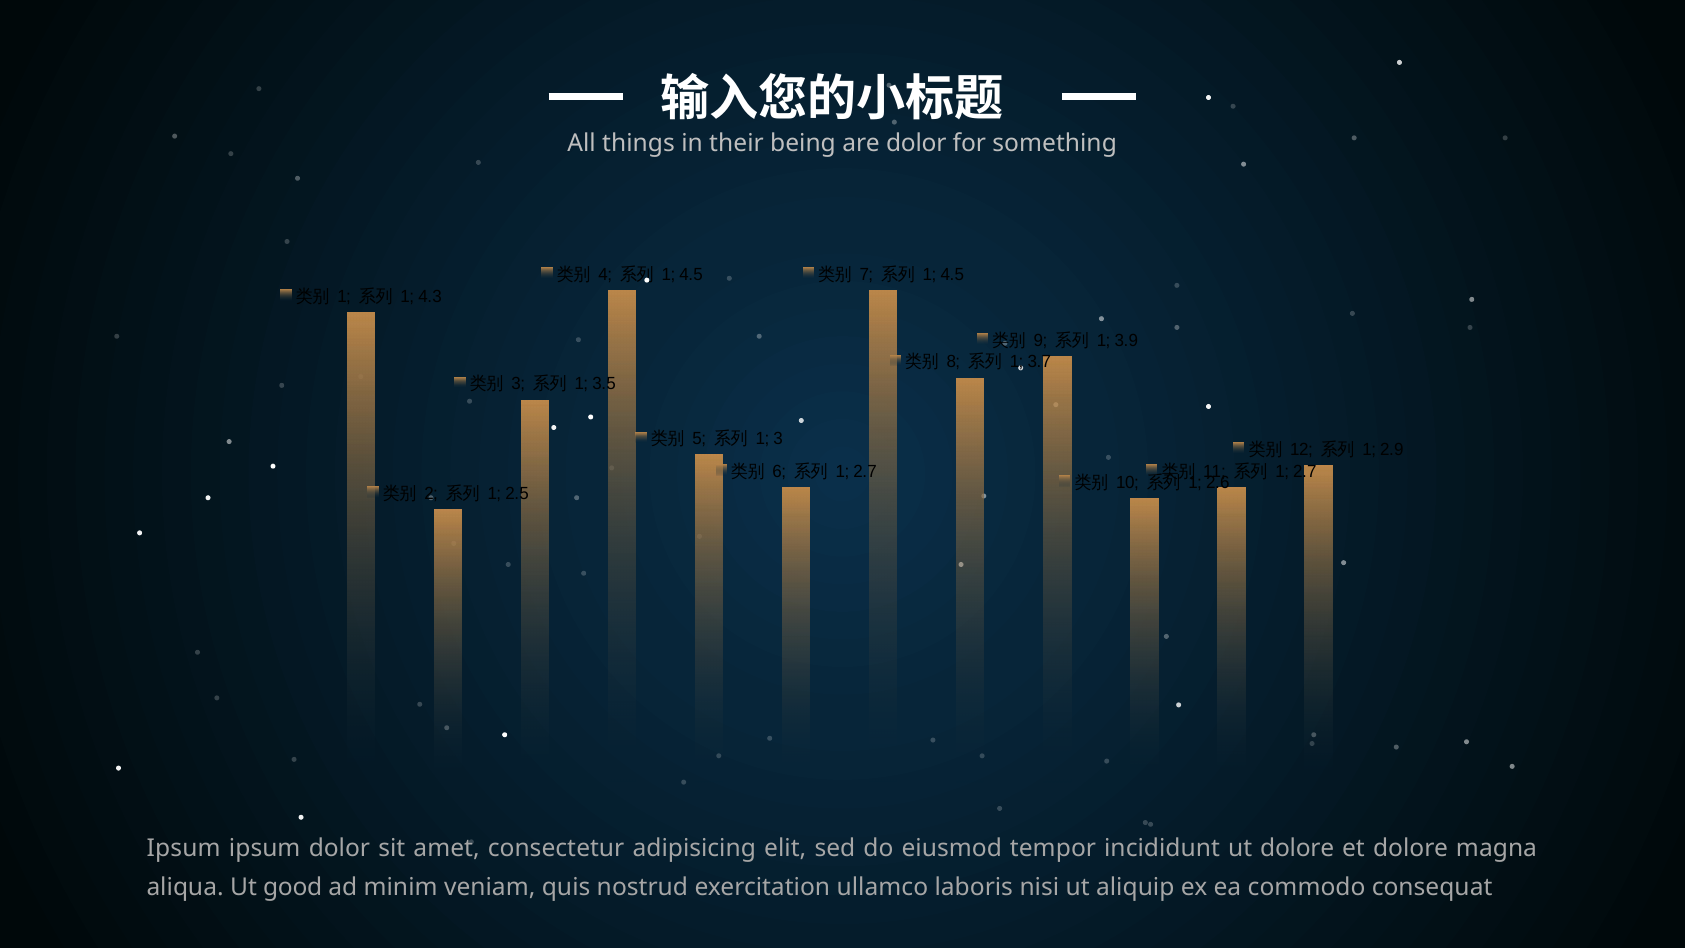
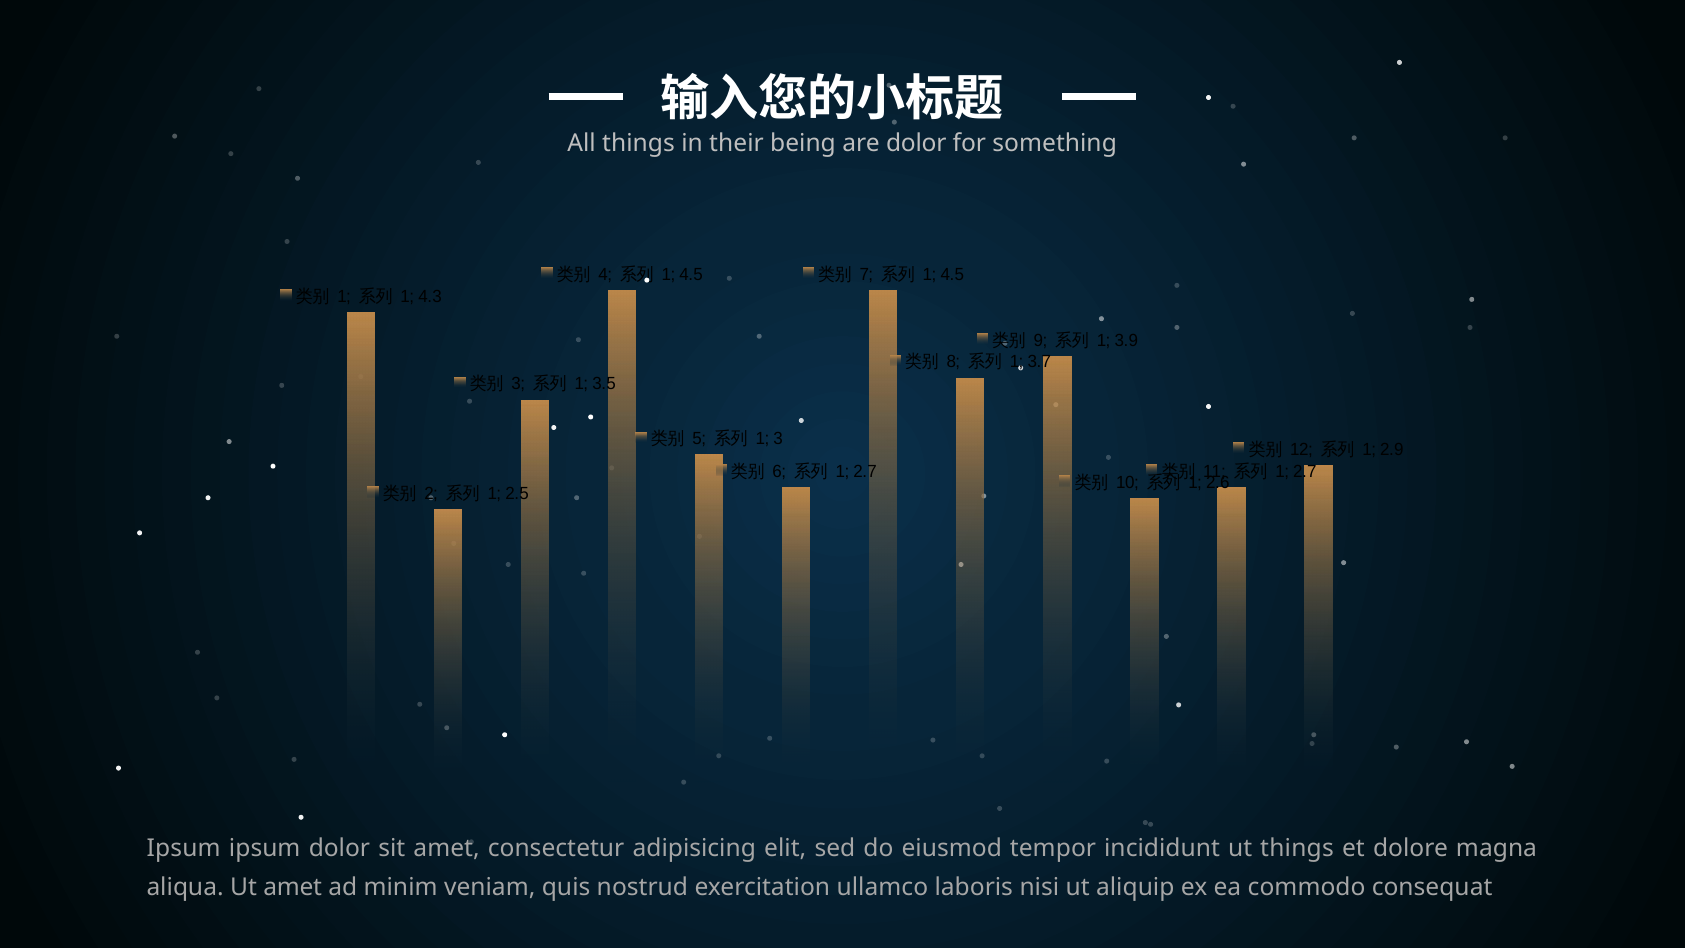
ut dolore: dolore -> things (1297, 848)
Ut good: good -> amet (293, 887)
